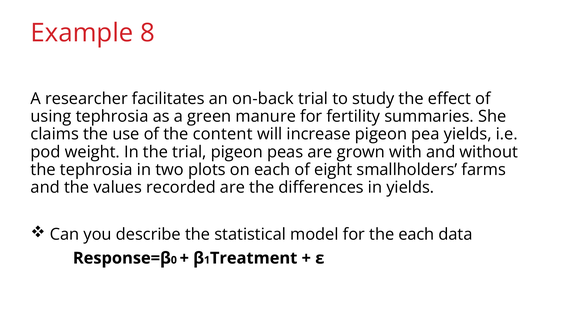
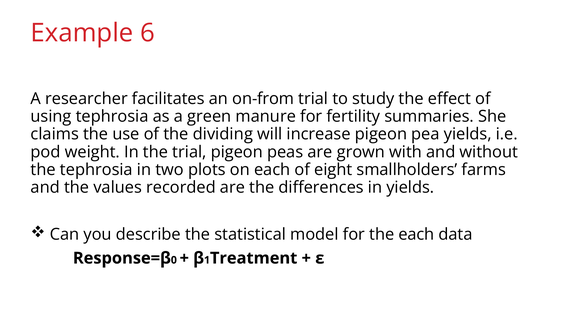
8: 8 -> 6 (147, 33)
on-back: on-back -> on-from (263, 99)
content: content -> dividing (223, 134)
